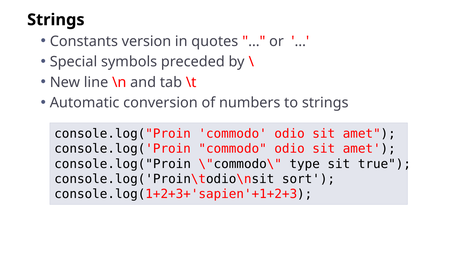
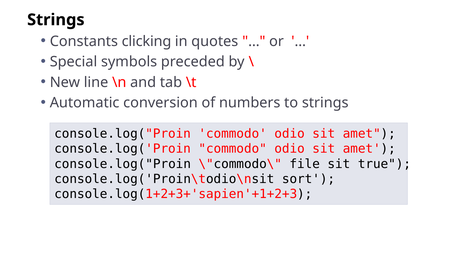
version: version -> clicking (147, 41)
type: type -> file (305, 164)
